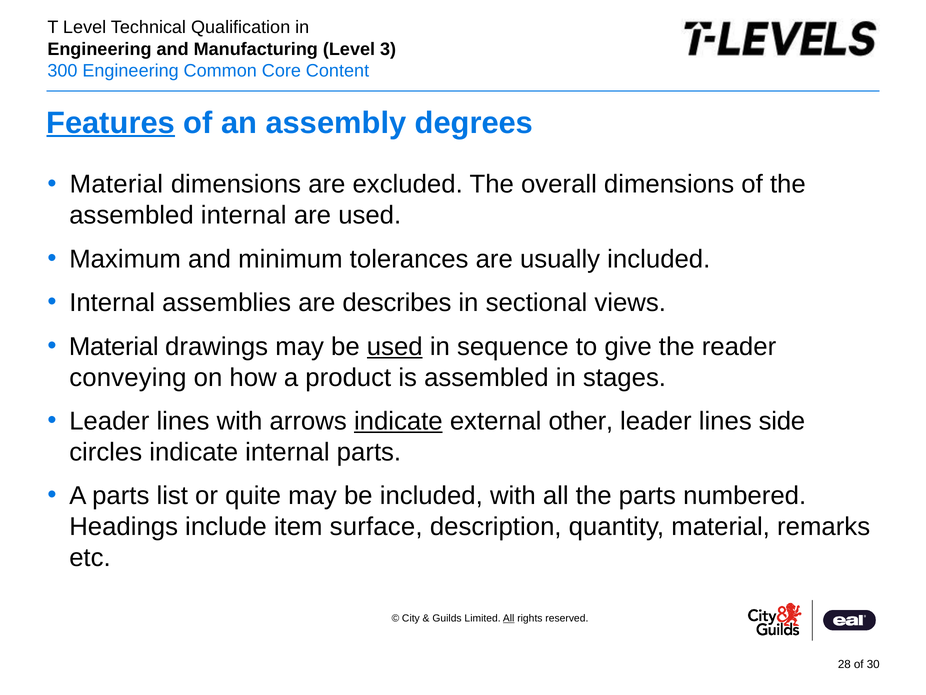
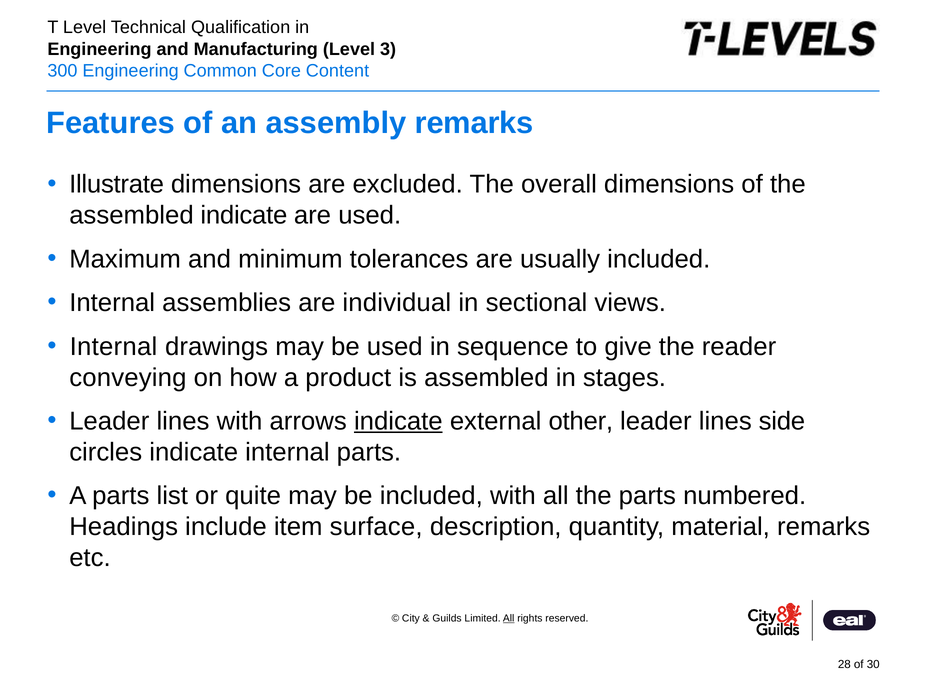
Features underline: present -> none (111, 123)
assembly degrees: degrees -> remarks (474, 123)
Material: Material -> Illustrate (117, 184)
assembled internal: internal -> indicate (244, 215)
describes: describes -> individual (397, 303)
Material: Material -> Internal (113, 346)
used underline: present -> none (395, 346)
